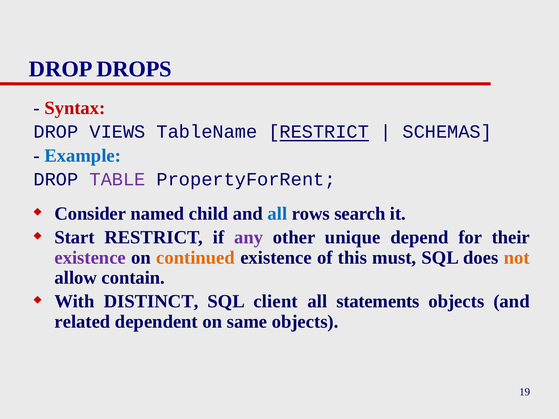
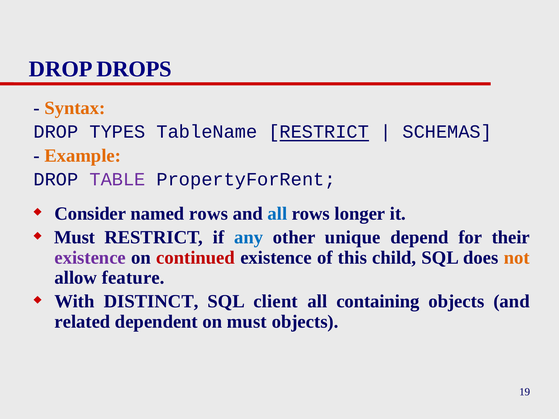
Syntax colour: red -> orange (75, 108)
VIEWS: VIEWS -> TYPES (117, 132)
Example colour: blue -> orange (83, 156)
named child: child -> rows (209, 214)
search: search -> longer (360, 214)
Start: Start -> Must (75, 238)
any colour: purple -> blue (249, 238)
continued colour: orange -> red (196, 258)
must: must -> child (394, 258)
contain: contain -> feature (133, 278)
statements: statements -> containing (378, 302)
on same: same -> must (247, 322)
